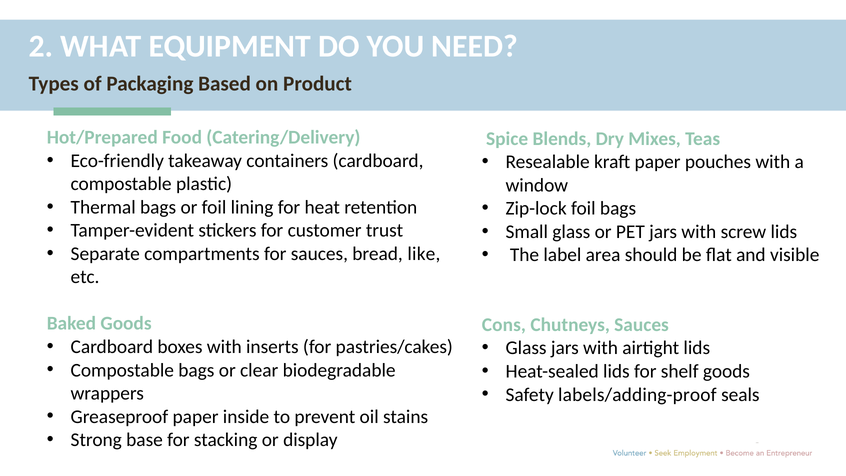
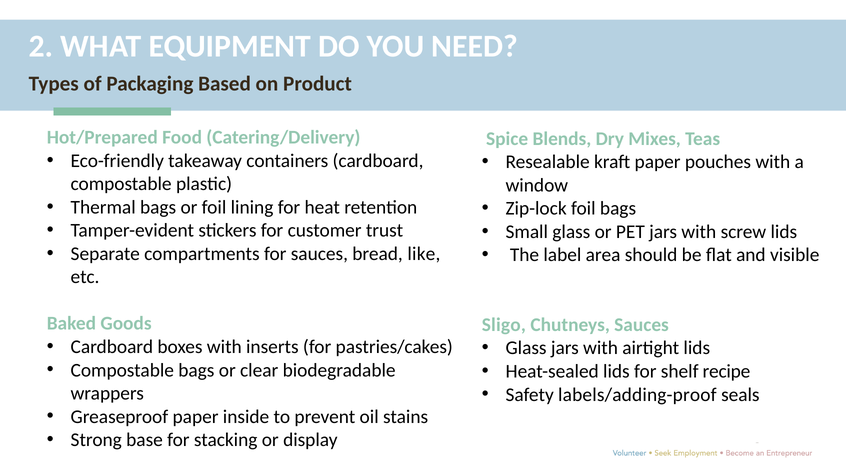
Cons: Cons -> Sligo (504, 325)
shelf goods: goods -> recipe (726, 371)
